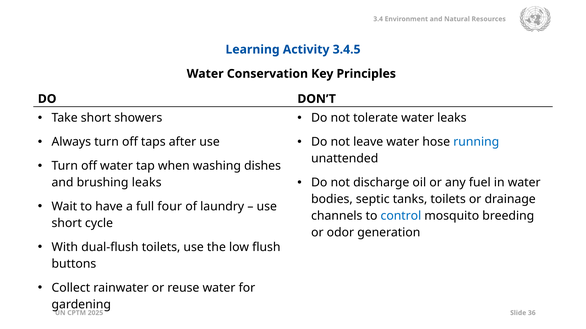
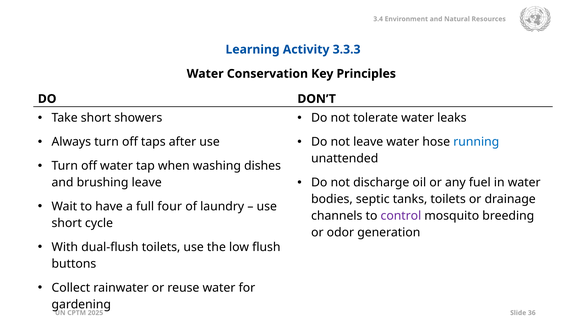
3.4.5: 3.4.5 -> 3.3.3 (347, 50)
brushing leaks: leaks -> leave (147, 183)
control colour: blue -> purple (401, 216)
